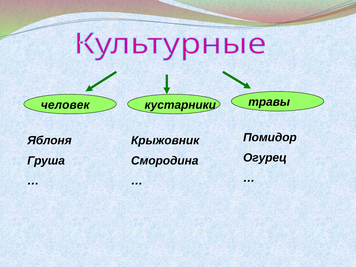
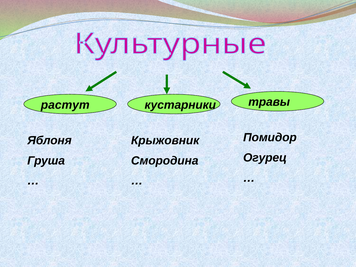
человек: человек -> растут (65, 105)
